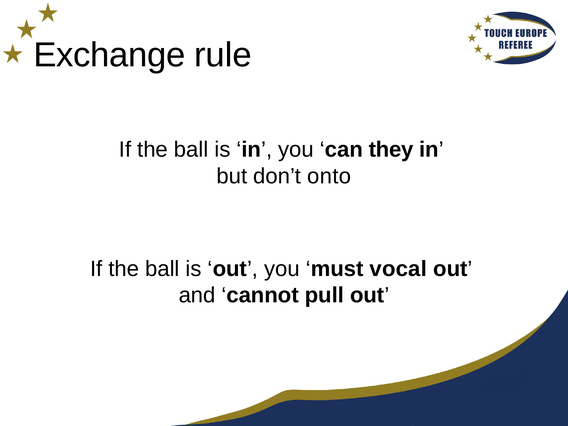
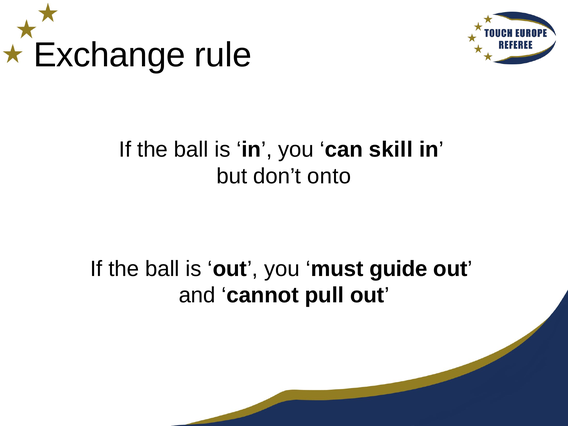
they: they -> skill (391, 150)
vocal: vocal -> guide (398, 269)
